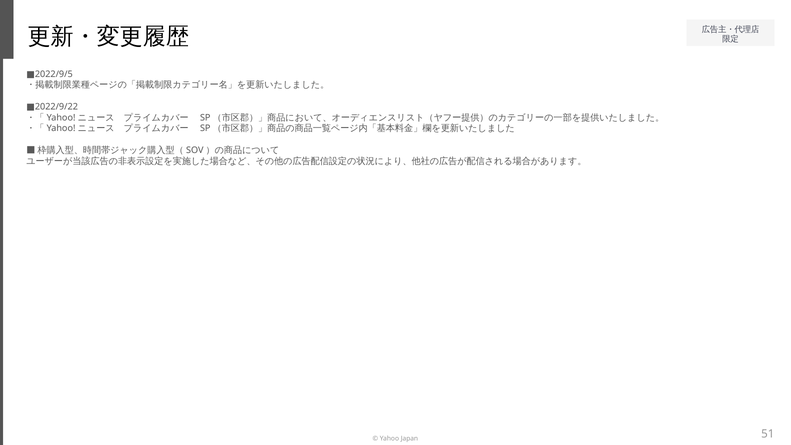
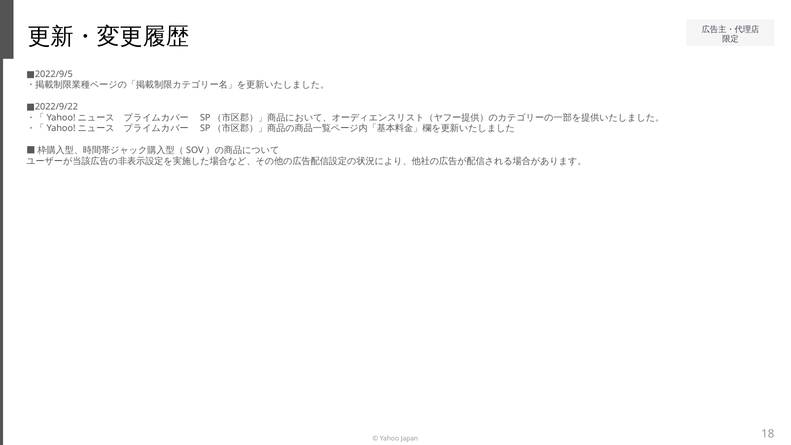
51: 51 -> 18 (768, 434)
